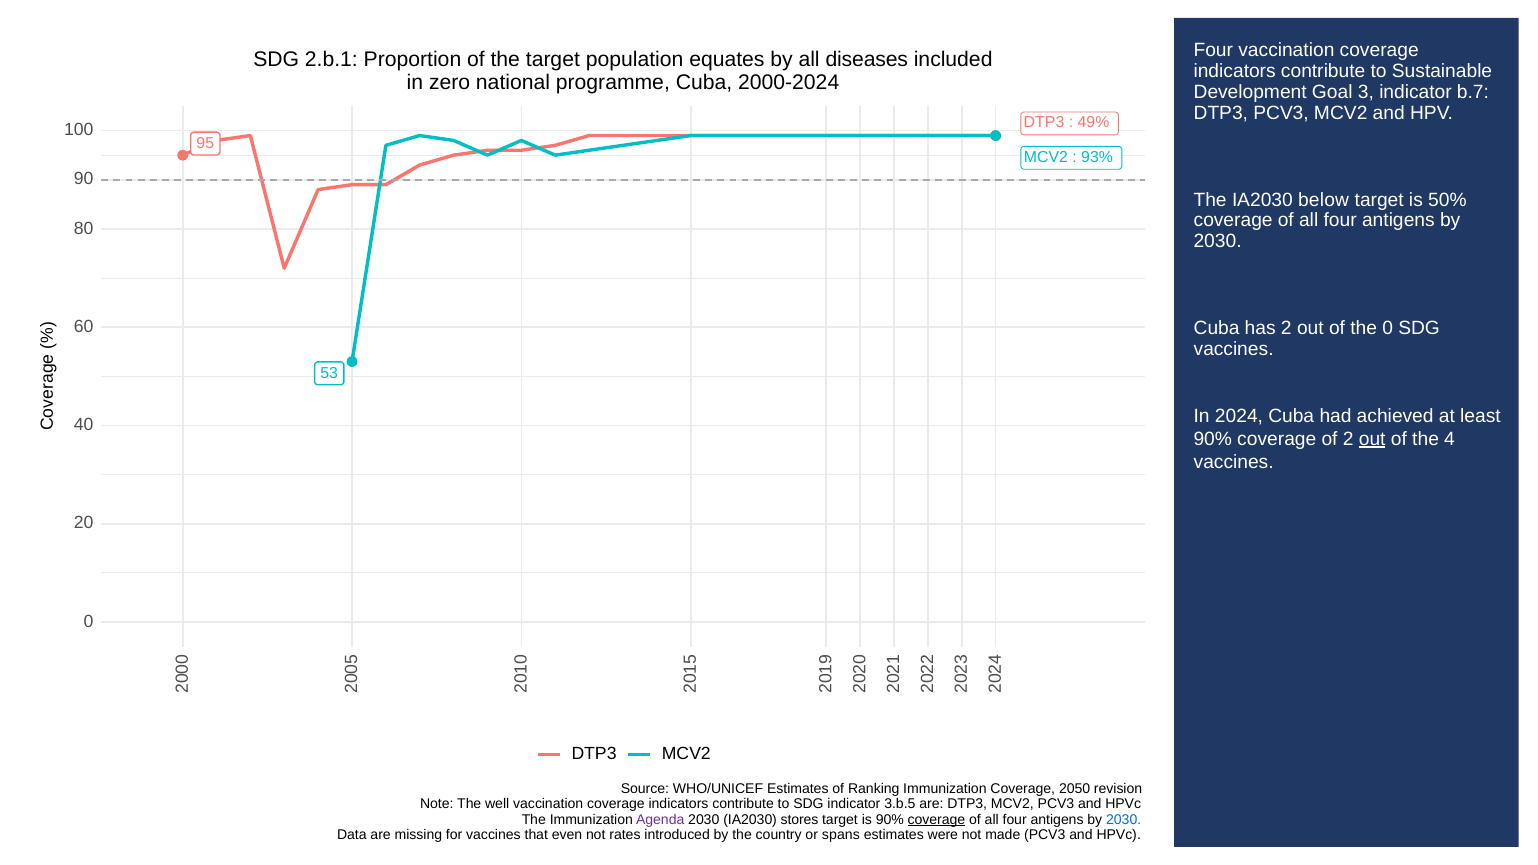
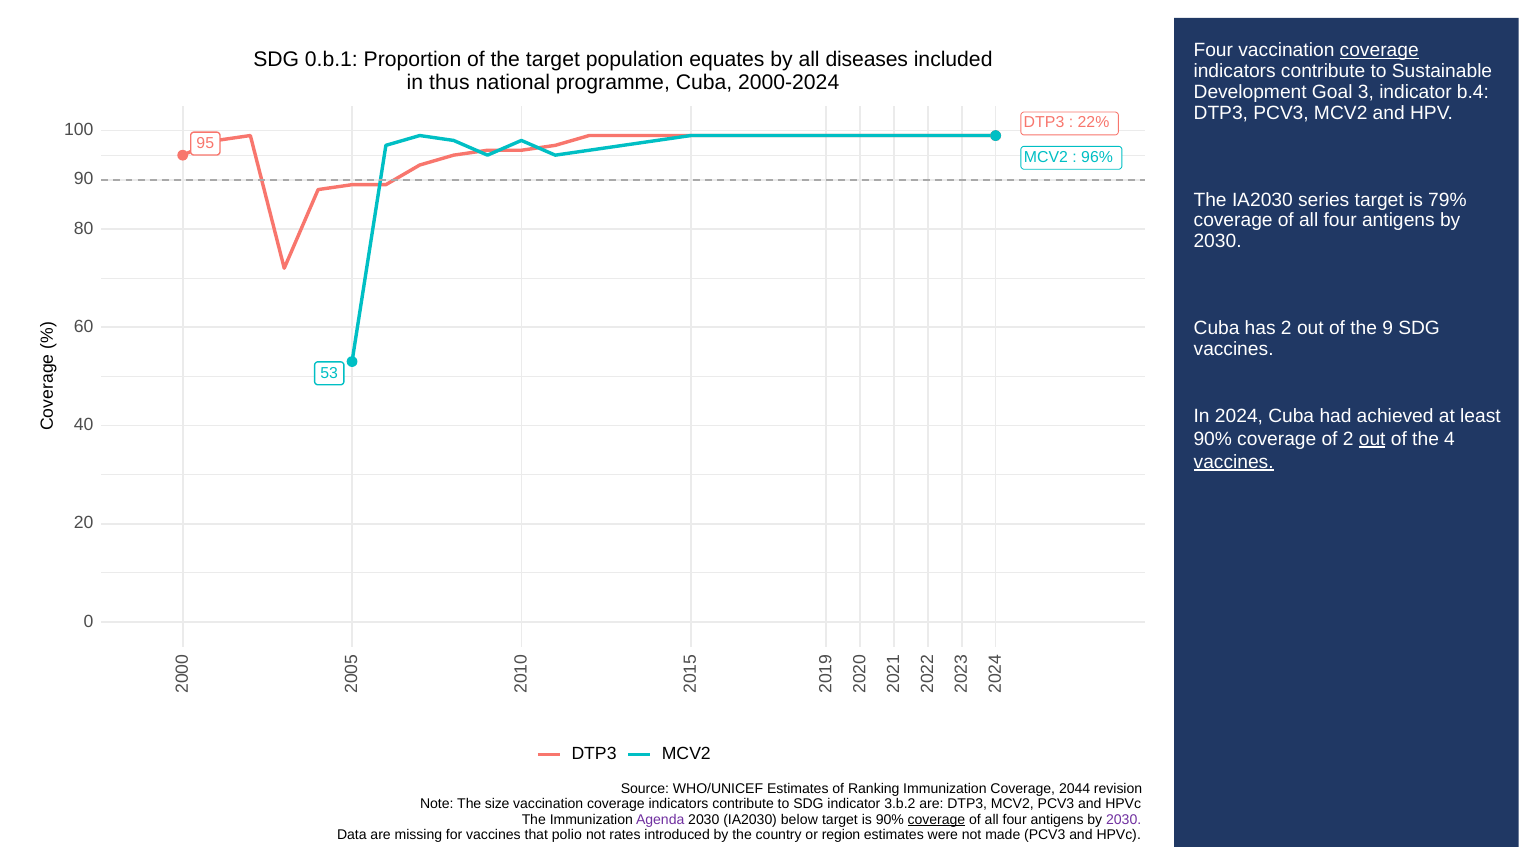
coverage underline: none -> present (1379, 51)
2.b.1: 2.b.1 -> 0.b.1 (331, 60)
zero: zero -> thus (449, 82)
b.7: b.7 -> b.4 (1473, 92)
49%: 49% -> 22% (1094, 123)
93%: 93% -> 96% (1097, 157)
below: below -> series (1324, 200)
50%: 50% -> 79% (1447, 200)
the 0: 0 -> 9 (1388, 328)
vaccines underline: none -> present (1234, 462)
2050: 2050 -> 2044 (1075, 789)
well: well -> size (497, 804)
3.b.5: 3.b.5 -> 3.b.2 (900, 804)
stores: stores -> below (799, 820)
2030 colour: blue -> purple (1124, 820)
even: even -> polio (567, 835)
spans: spans -> region (841, 835)
